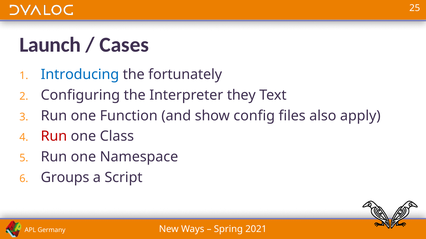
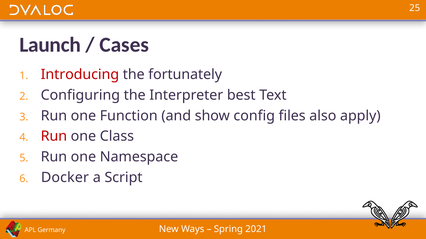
Introducing colour: blue -> red (80, 75)
they: they -> best (241, 95)
Groups: Groups -> Docker (65, 178)
